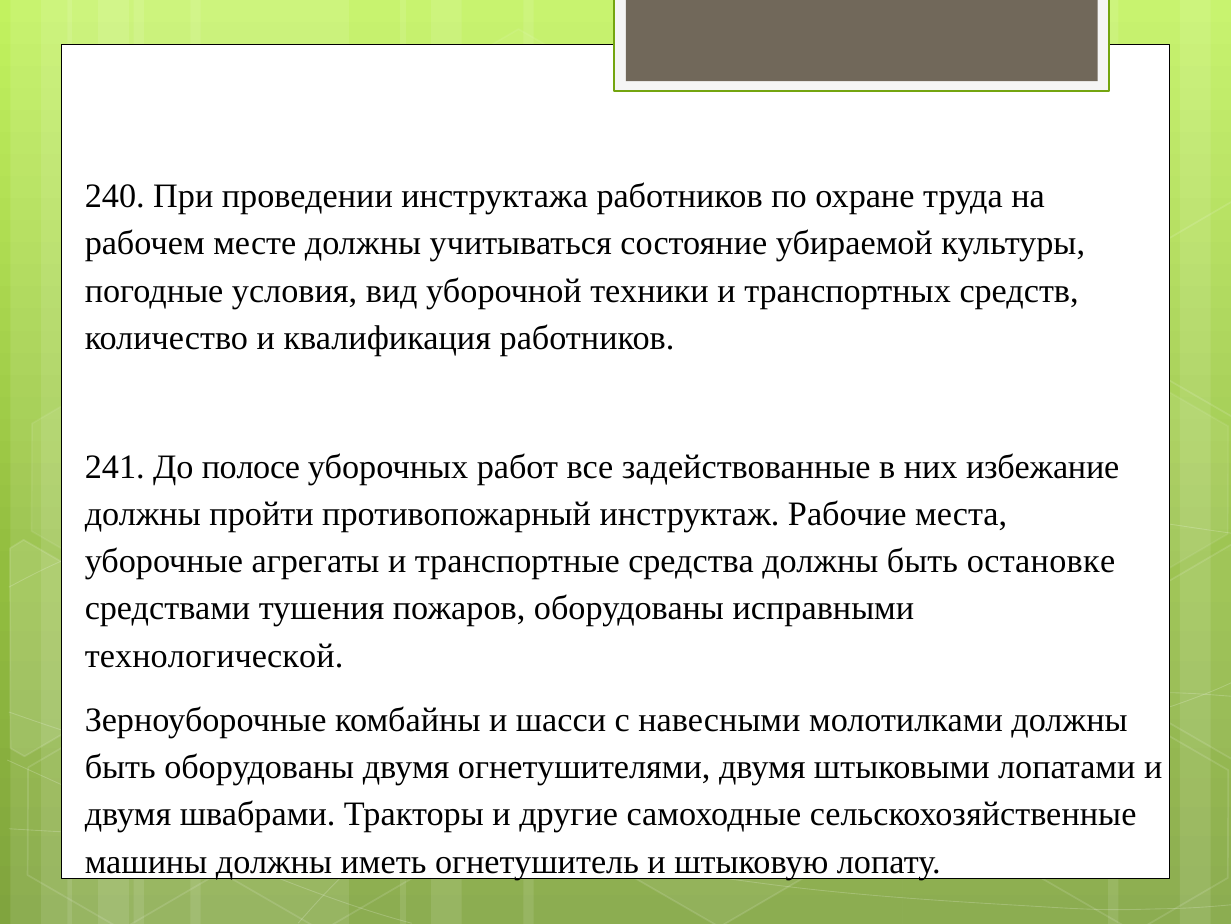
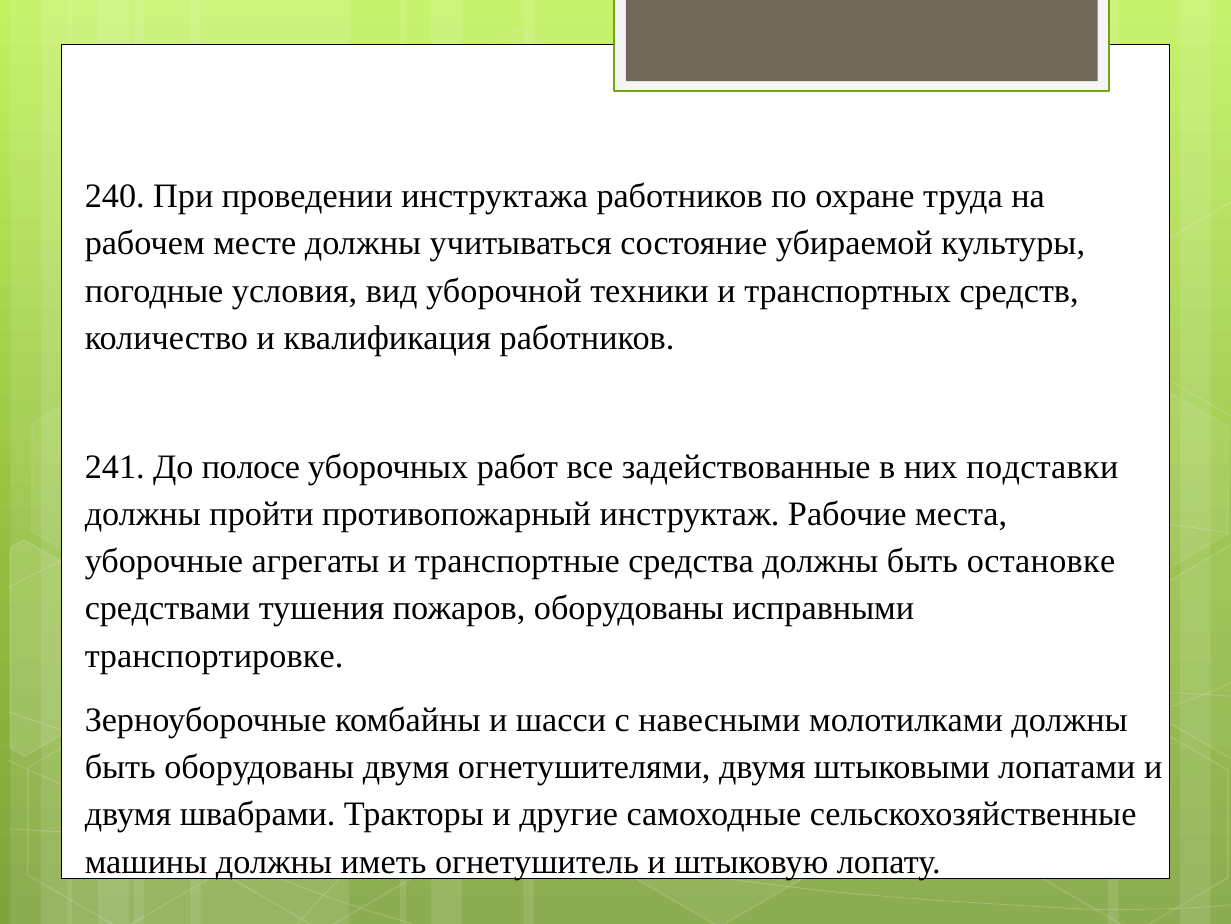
избежание: избежание -> подставки (1042, 466)
технологической: технологической -> транспортировке (214, 655)
